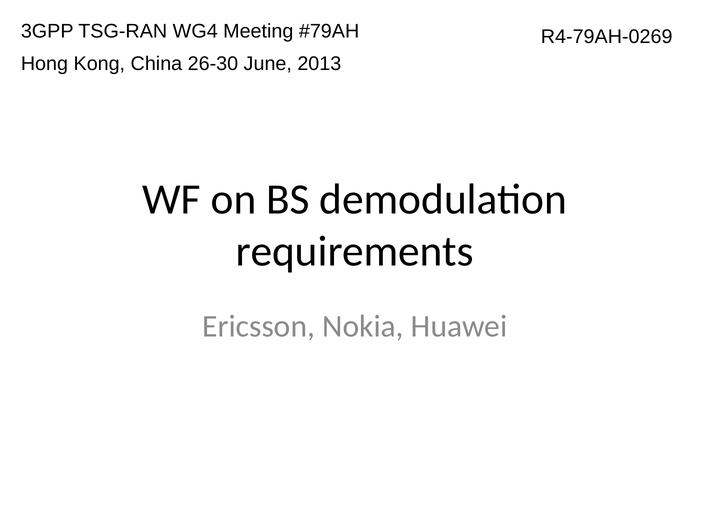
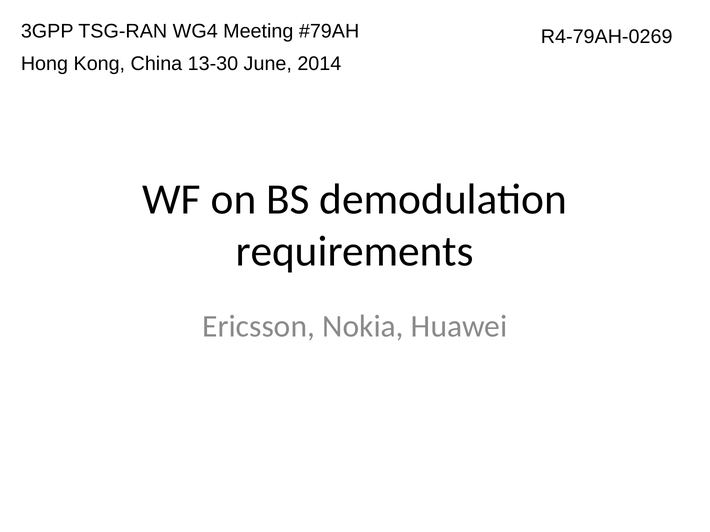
26-30: 26-30 -> 13-30 (213, 64)
2013: 2013 -> 2014 (319, 64)
